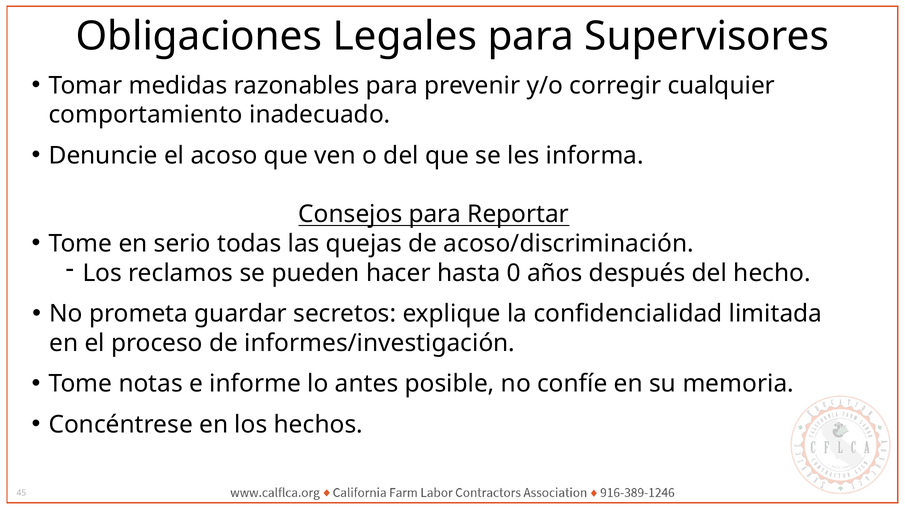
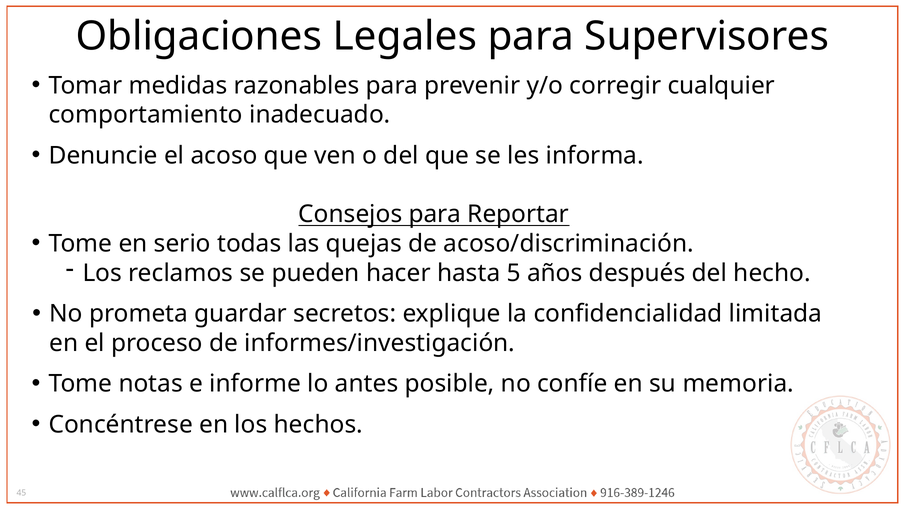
0: 0 -> 5 (514, 273)
